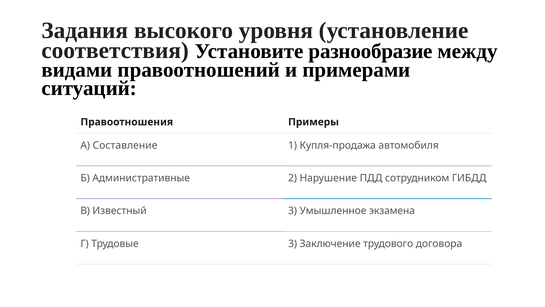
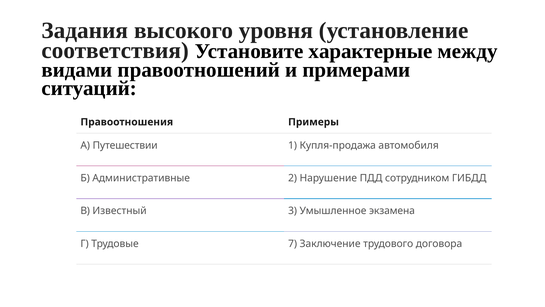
разнообразие: разнообразие -> характерные (371, 51)
Составление: Составление -> Путешествии (125, 145)
Трудовые 3: 3 -> 7 (293, 243)
